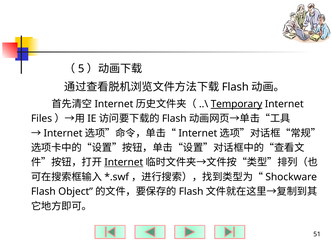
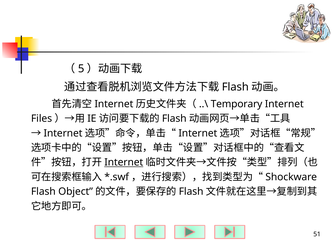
Temporary underline: present -> none (237, 104)
